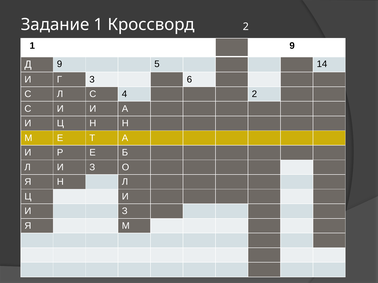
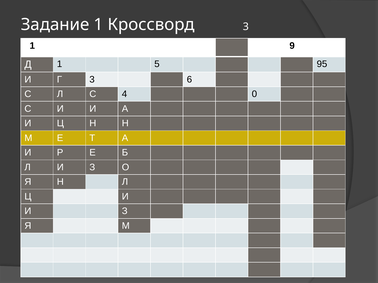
Кроссворд 2: 2 -> 3 (246, 27)
Д 9: 9 -> 1 (60, 64)
14: 14 -> 95 (322, 64)
4 2: 2 -> 0 (254, 94)
